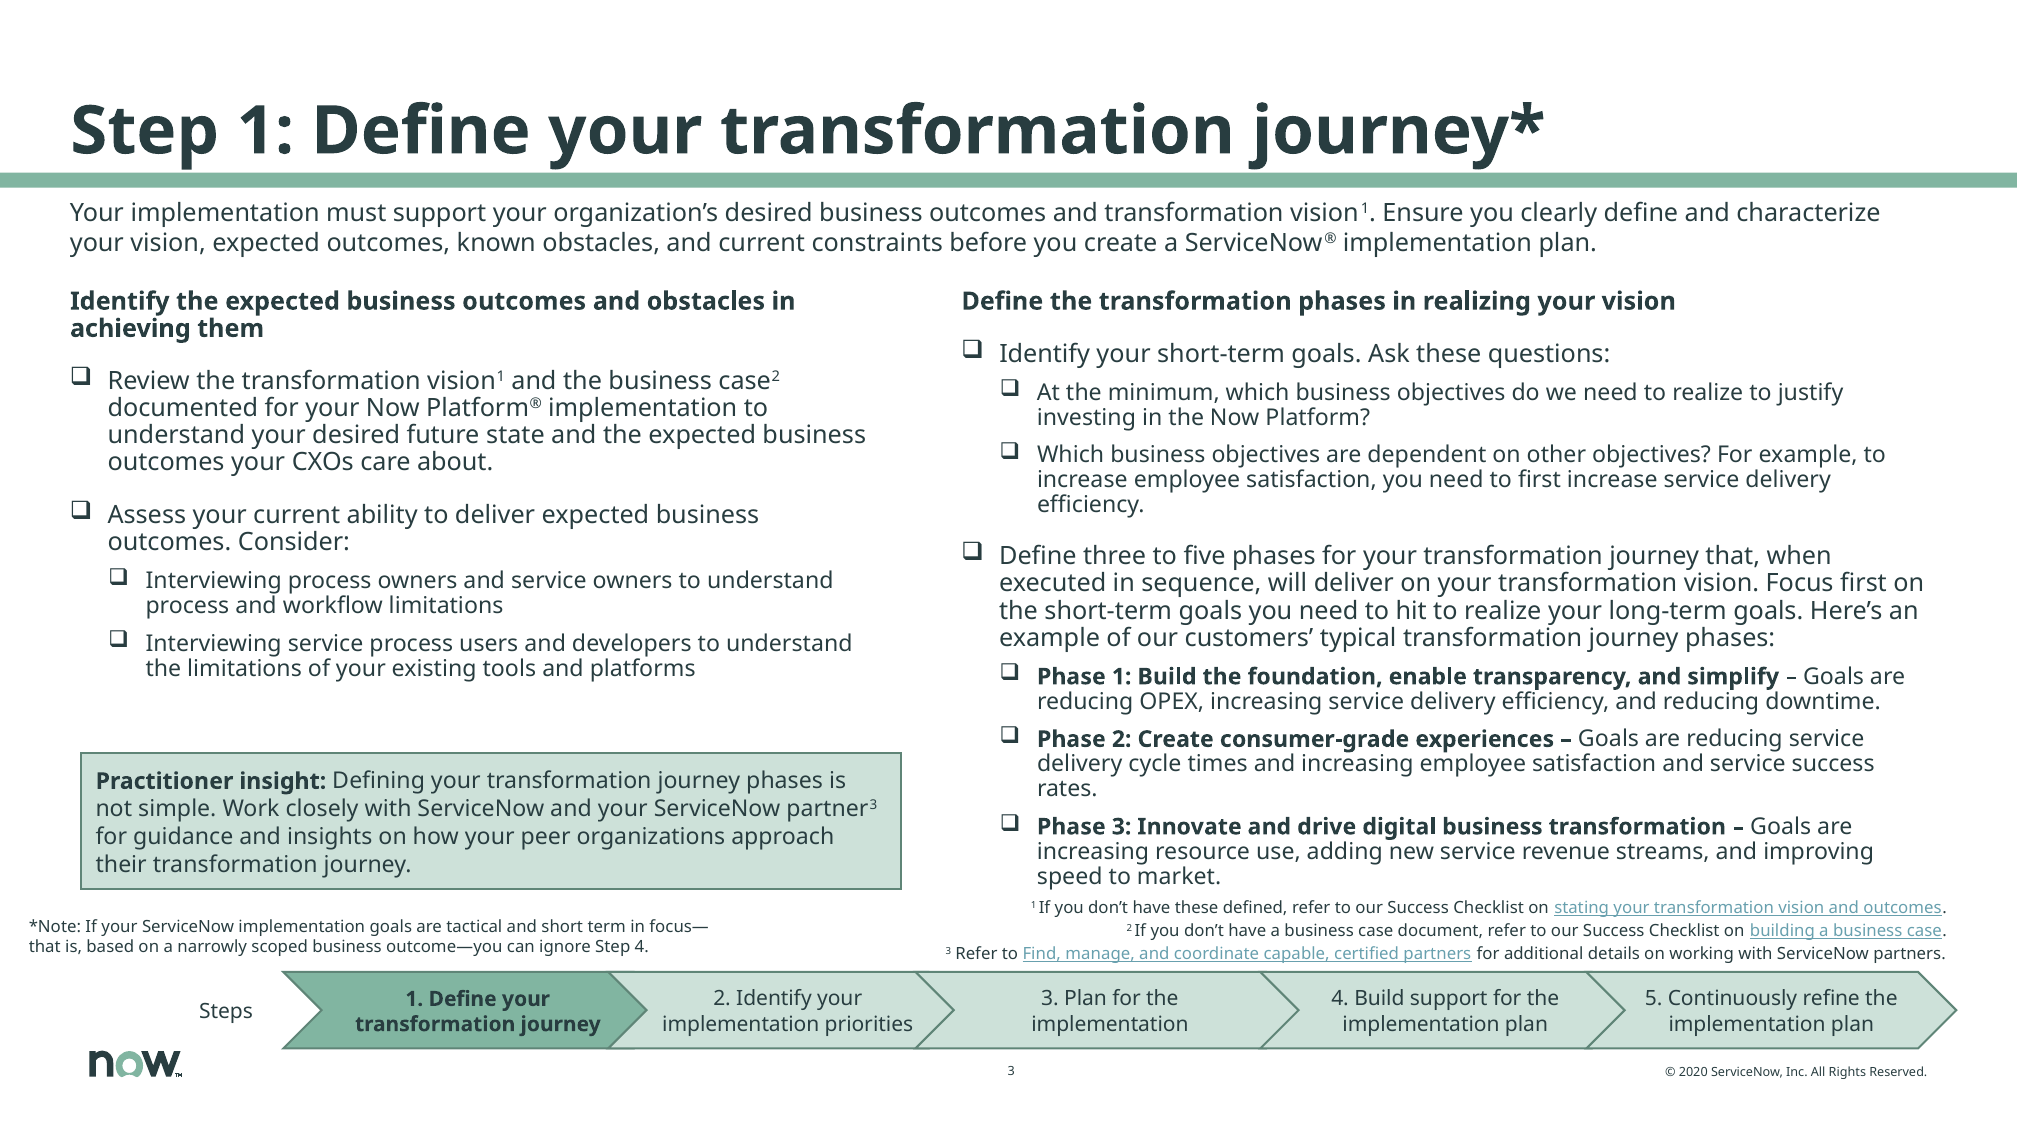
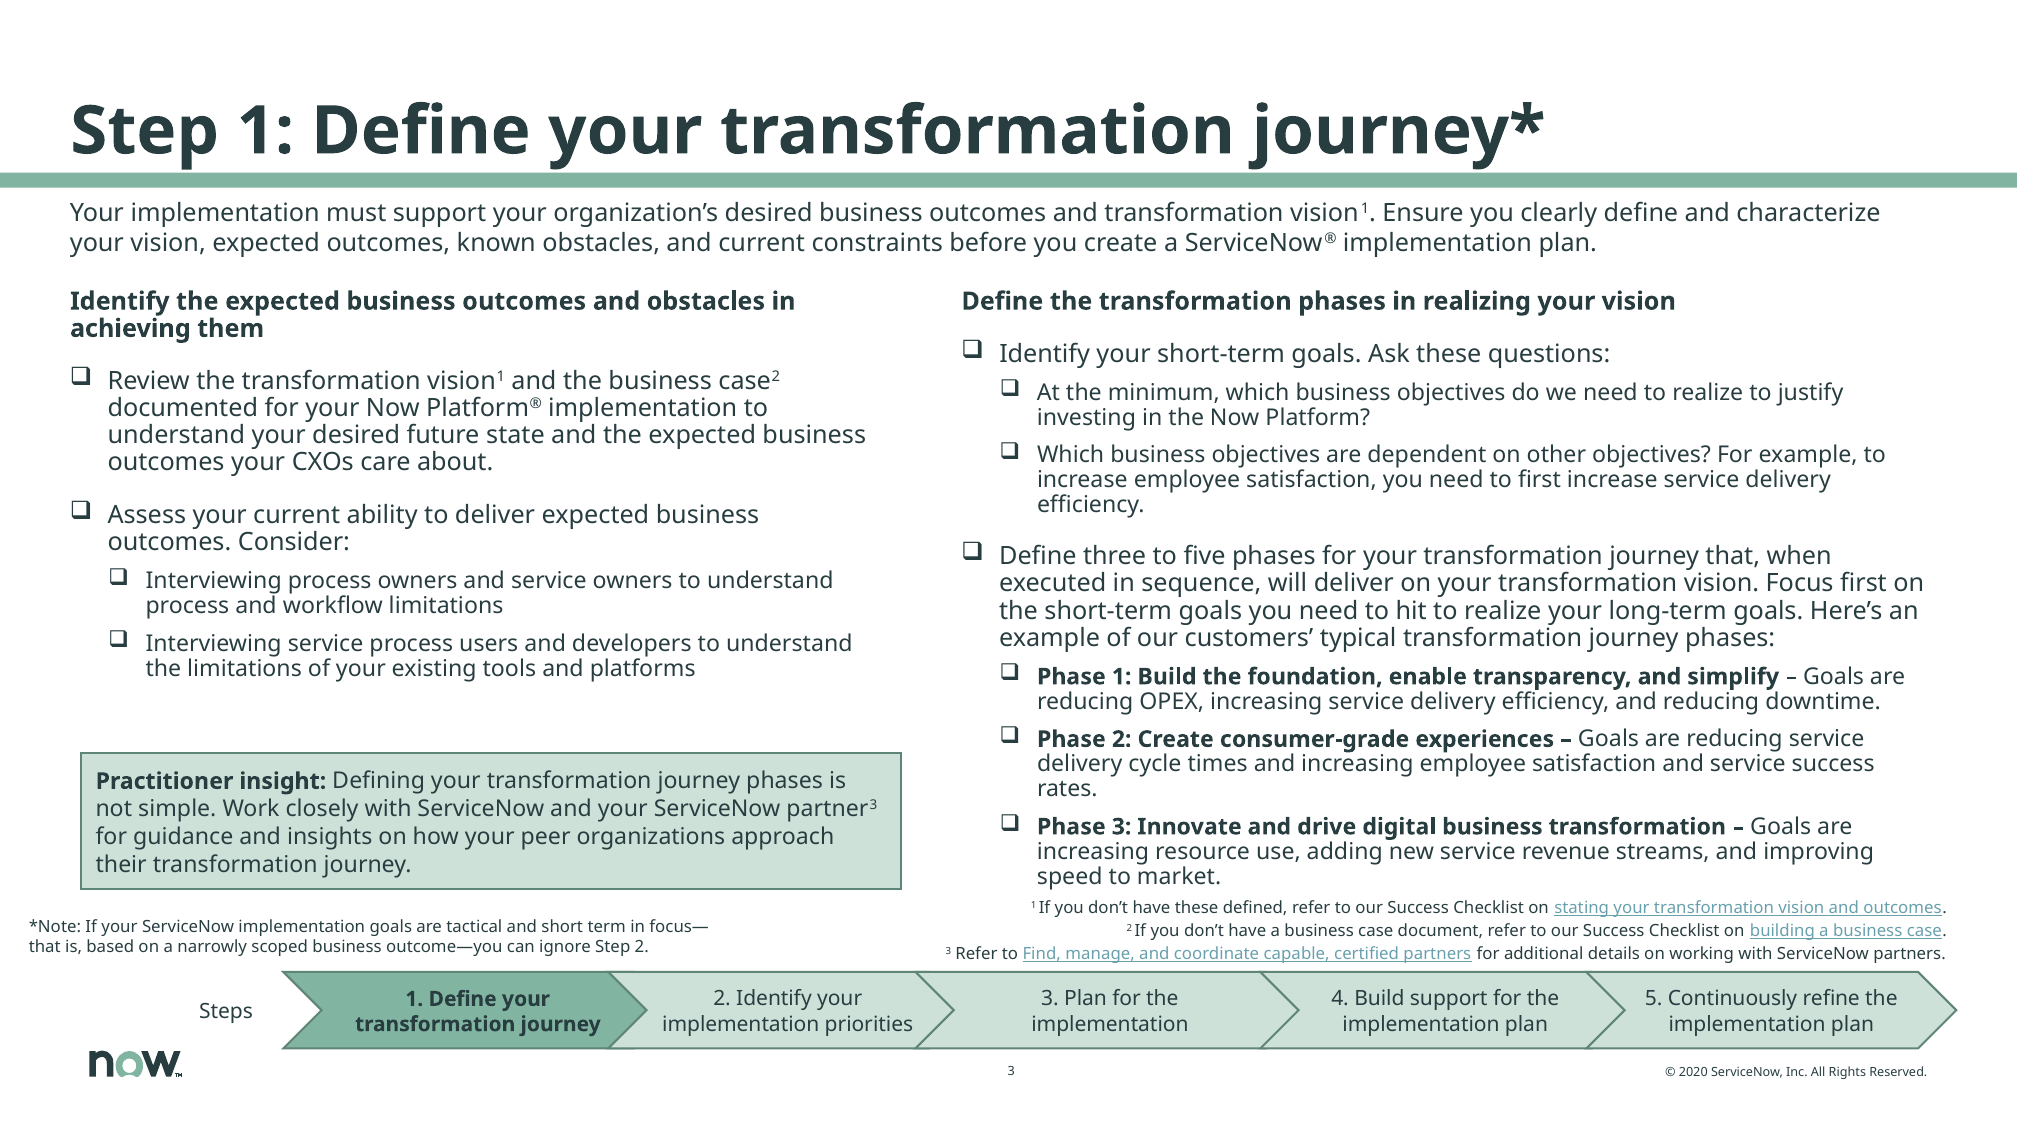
Step 4: 4 -> 2 (642, 947)
